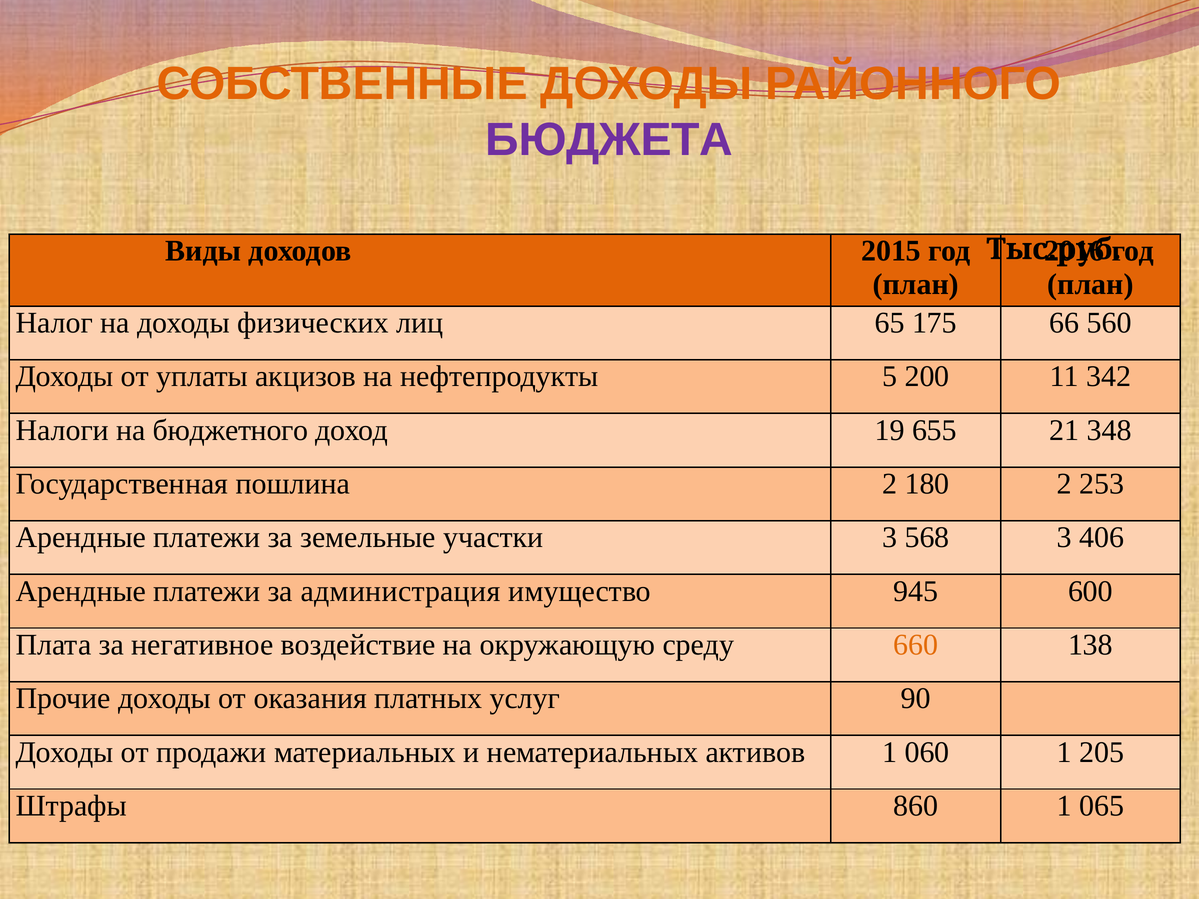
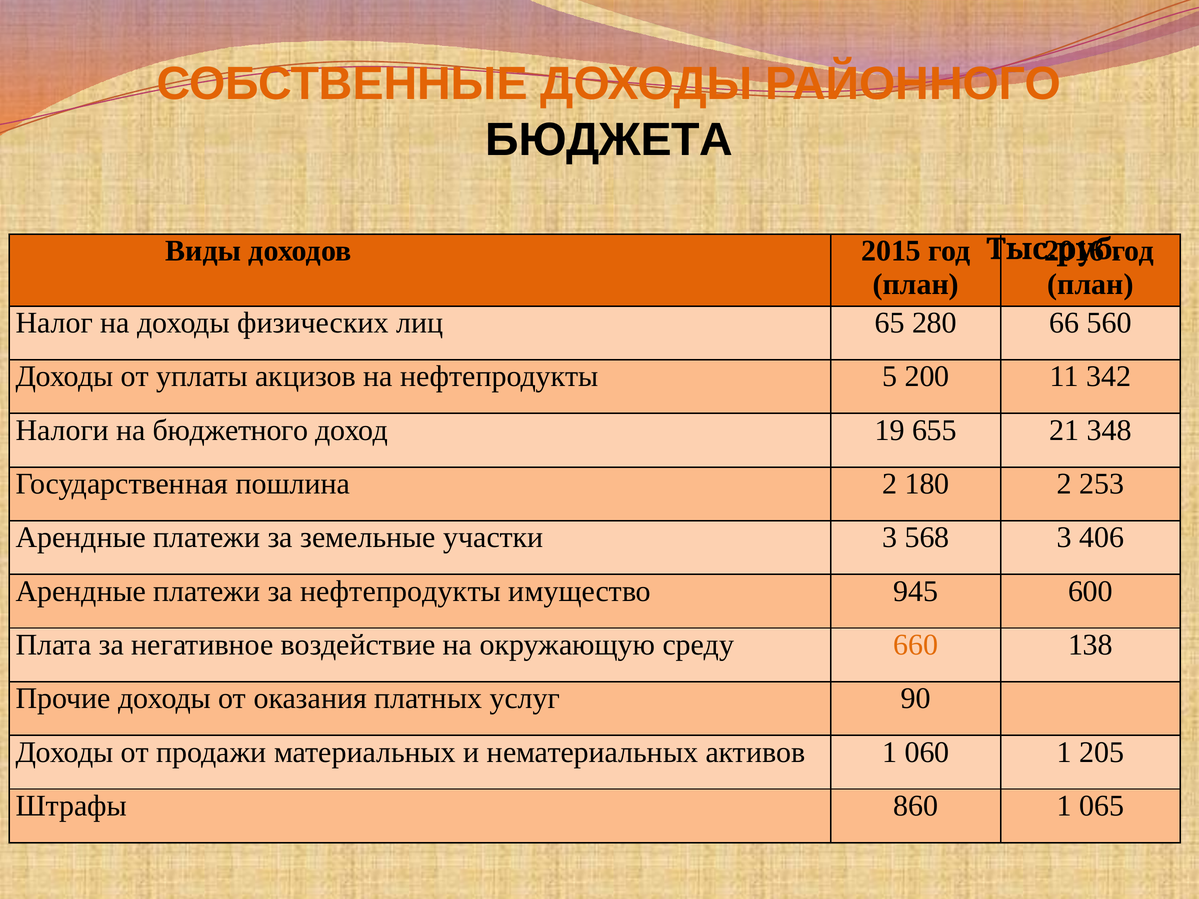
БЮДЖЕТА colour: purple -> black (609, 140)
175: 175 -> 280 (934, 323)
за администрация: администрация -> нефтепродукты (401, 591)
